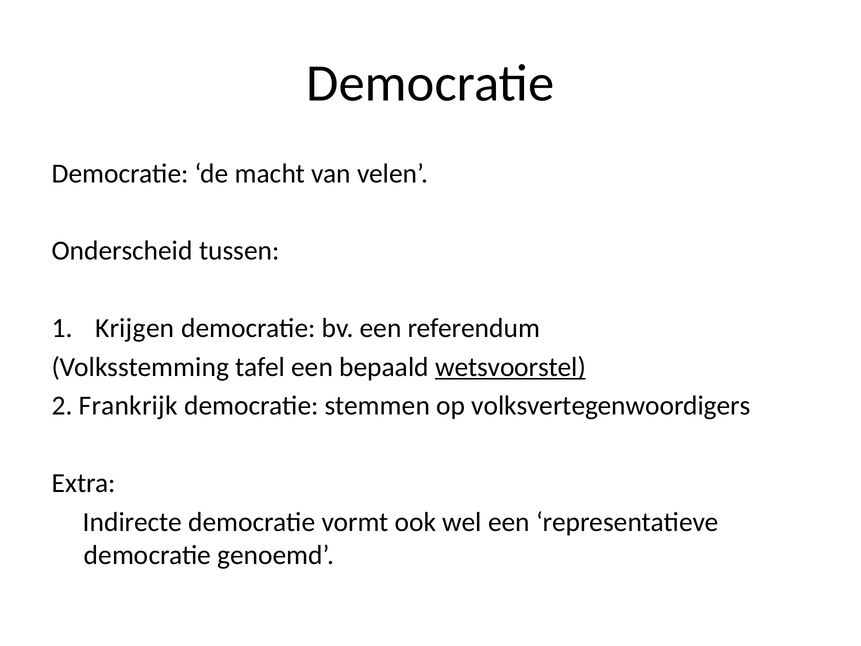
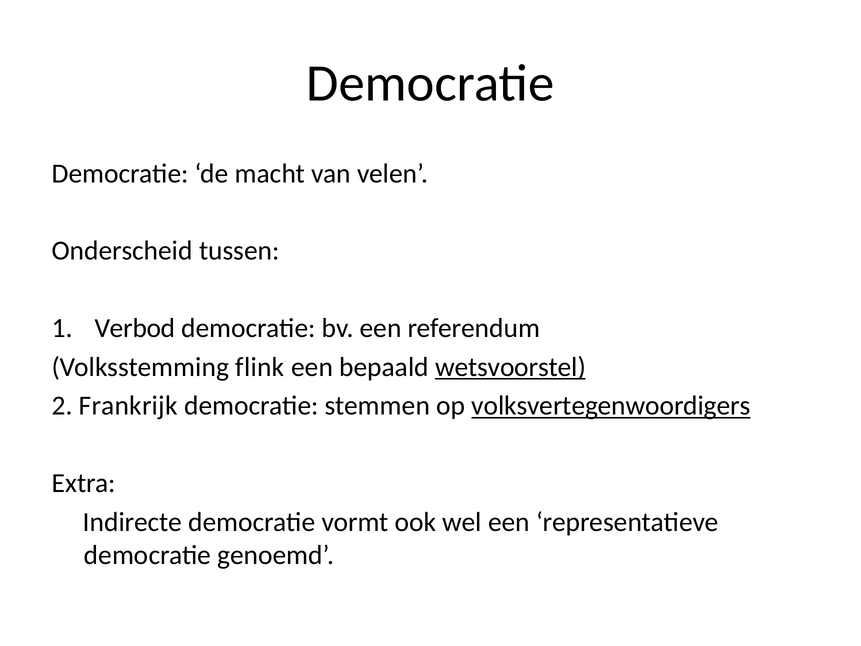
Krijgen: Krijgen -> Verbod (135, 328)
tafel: tafel -> flink (260, 367)
volksvertegenwoordigers underline: none -> present (611, 406)
